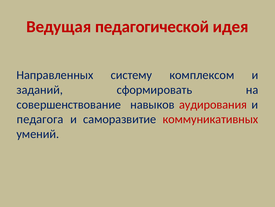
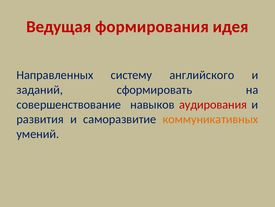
педагогической: педагогической -> формирования (152, 27)
комплексом: комплексом -> английского (202, 75)
педагога: педагога -> развития (40, 119)
коммуникативных colour: red -> orange (210, 119)
